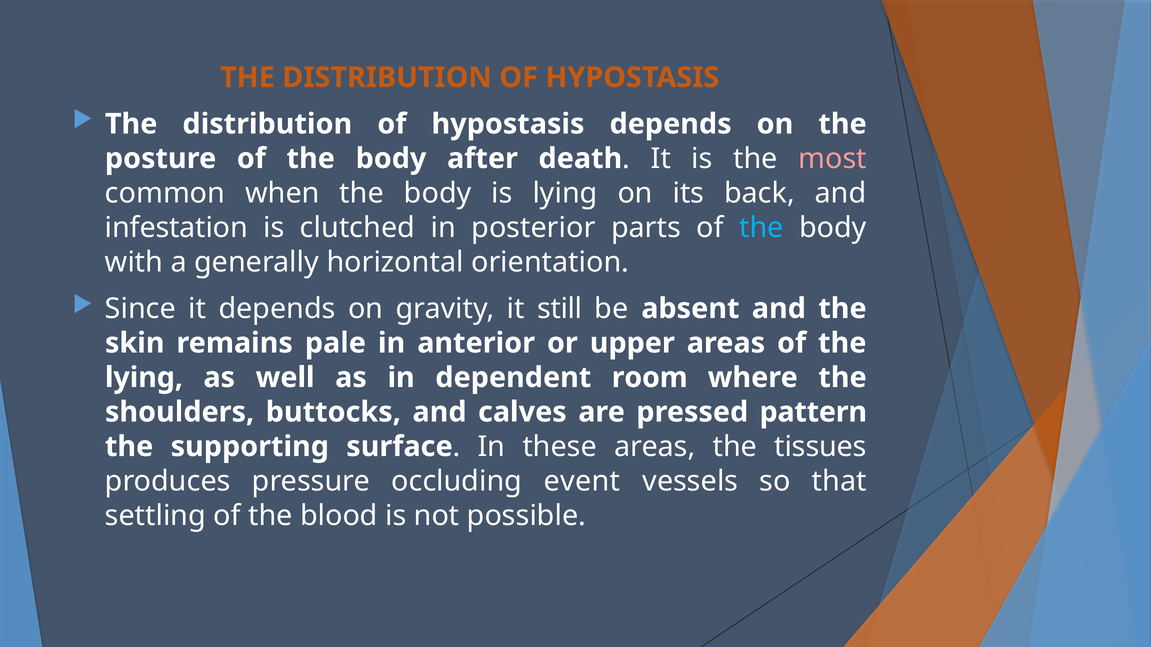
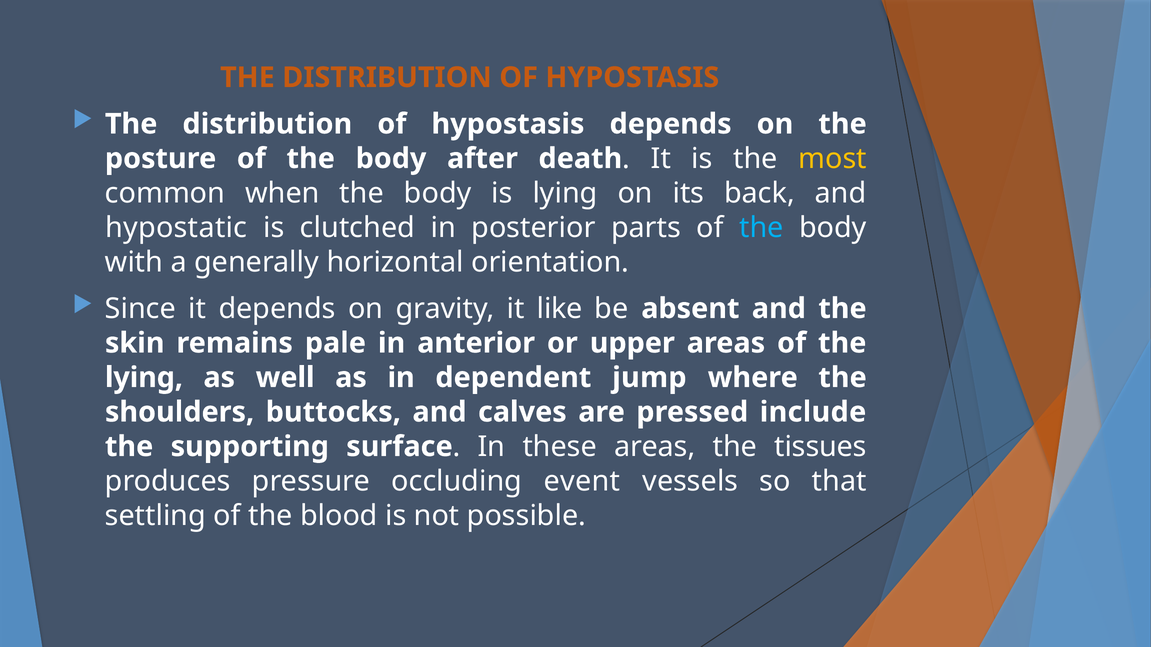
most colour: pink -> yellow (833, 159)
infestation: infestation -> hypostatic (176, 228)
still: still -> like (560, 309)
room: room -> jump (649, 378)
pattern: pattern -> include (813, 412)
